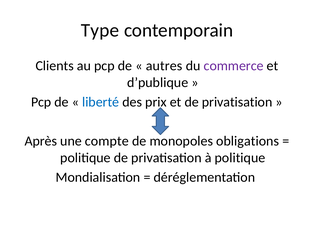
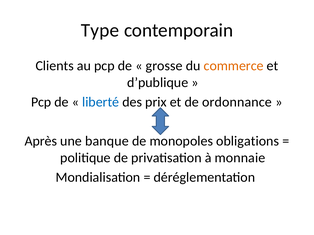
autres: autres -> grosse (164, 66)
commerce colour: purple -> orange (234, 66)
et de privatisation: privatisation -> ordonnance (237, 102)
compte: compte -> banque (107, 141)
à politique: politique -> monnaie (240, 158)
